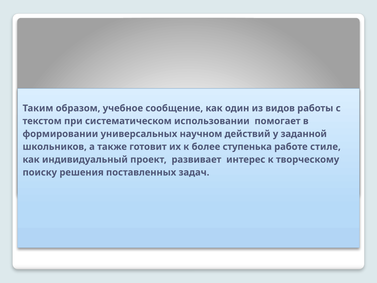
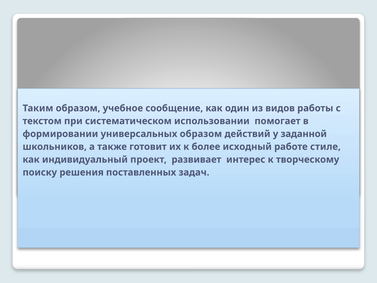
универсальных научном: научном -> образом (201, 134)
ступенька: ступенька -> исходный (247, 147)
